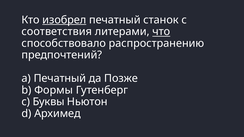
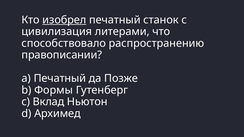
соответствия: соответствия -> цивилизация (57, 32)
что underline: present -> none (161, 32)
предпочтений: предпочтений -> правописании (62, 55)
Буквы: Буквы -> Вклад (49, 102)
